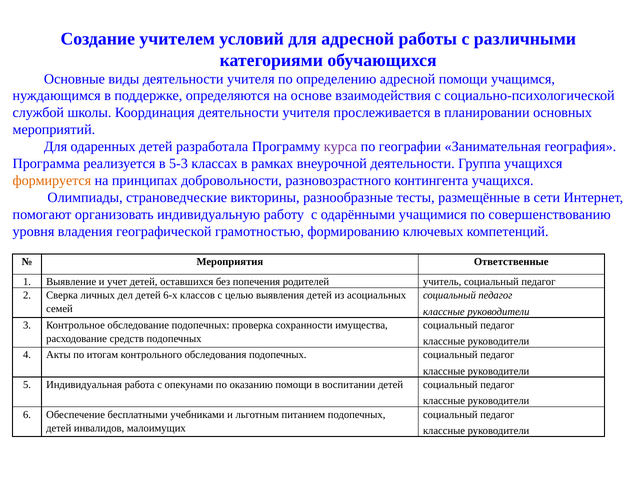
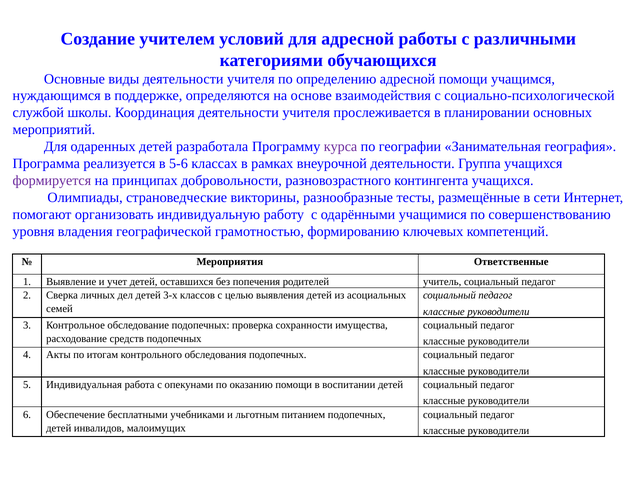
5-3: 5-3 -> 5-6 (178, 164)
формируется colour: orange -> purple (52, 181)
6-х: 6-х -> 3-х (170, 295)
